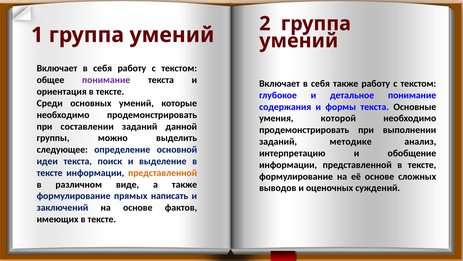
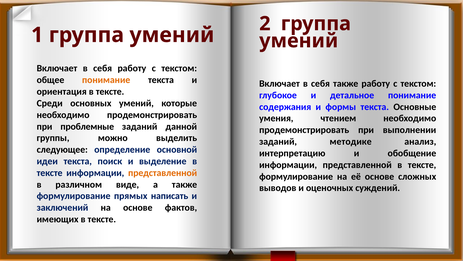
понимание colour: purple -> orange (106, 80)
которой: которой -> чтением (338, 118)
составлении: составлении -> проблемные (87, 126)
